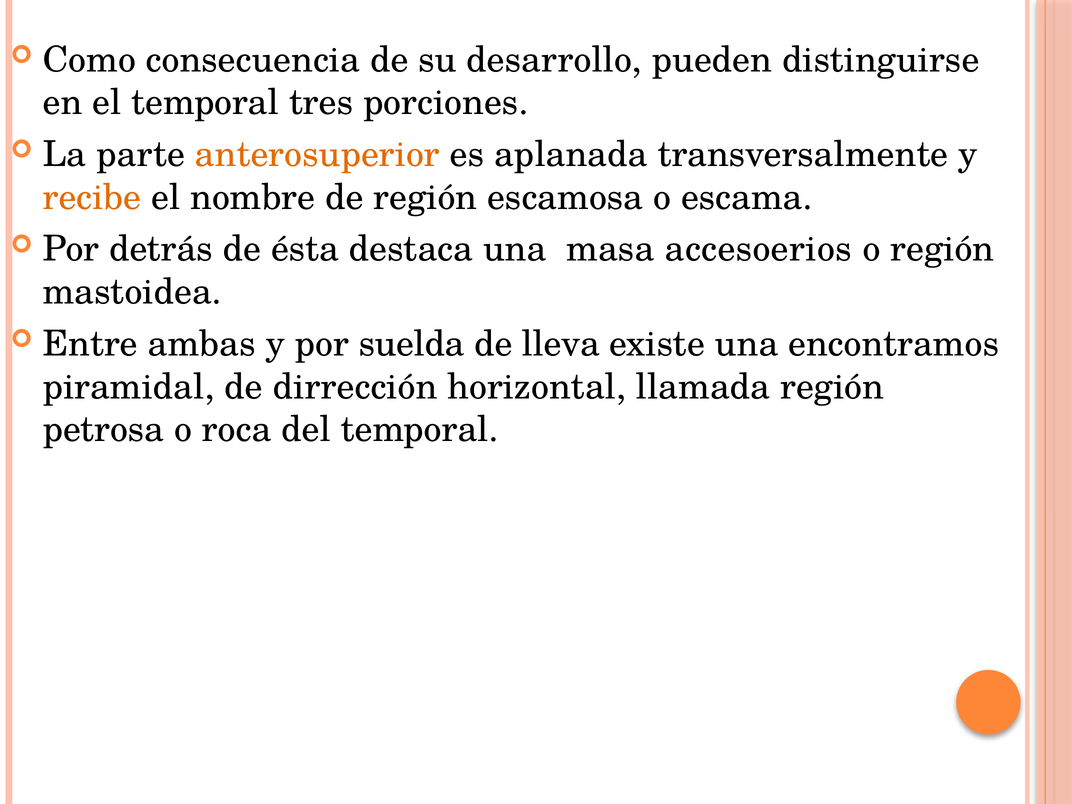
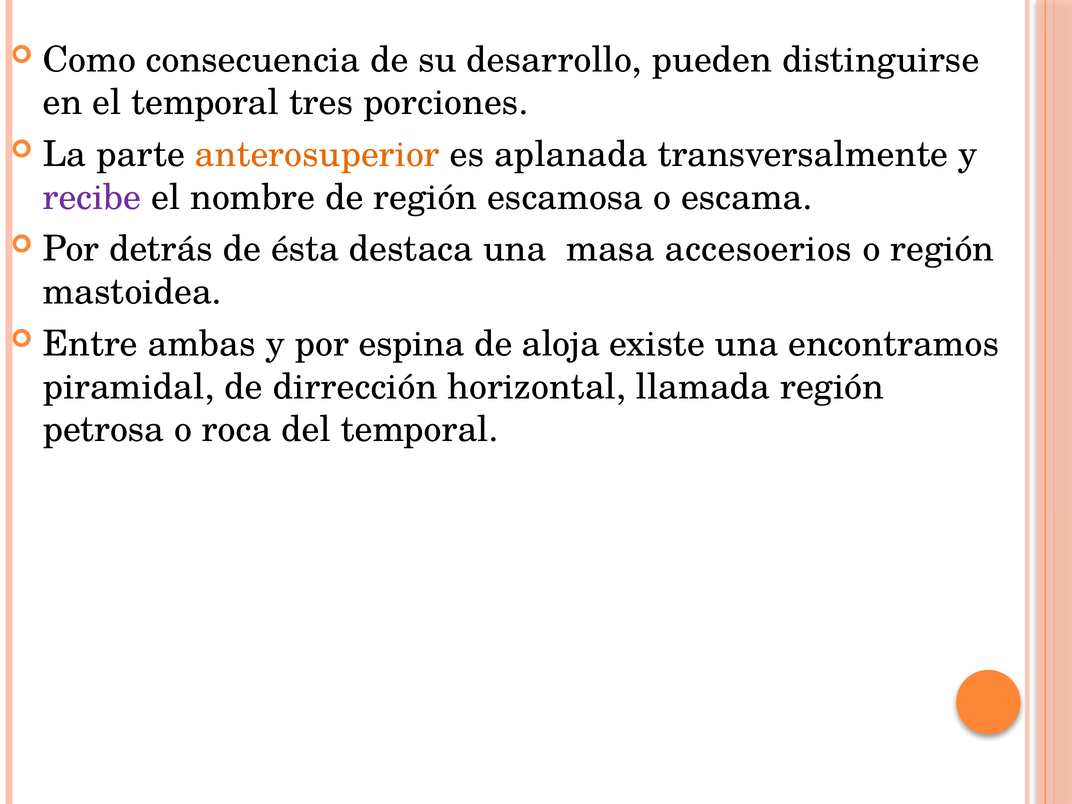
recibe colour: orange -> purple (92, 197)
suelda: suelda -> espina (412, 344)
lleva: lleva -> aloja (561, 344)
